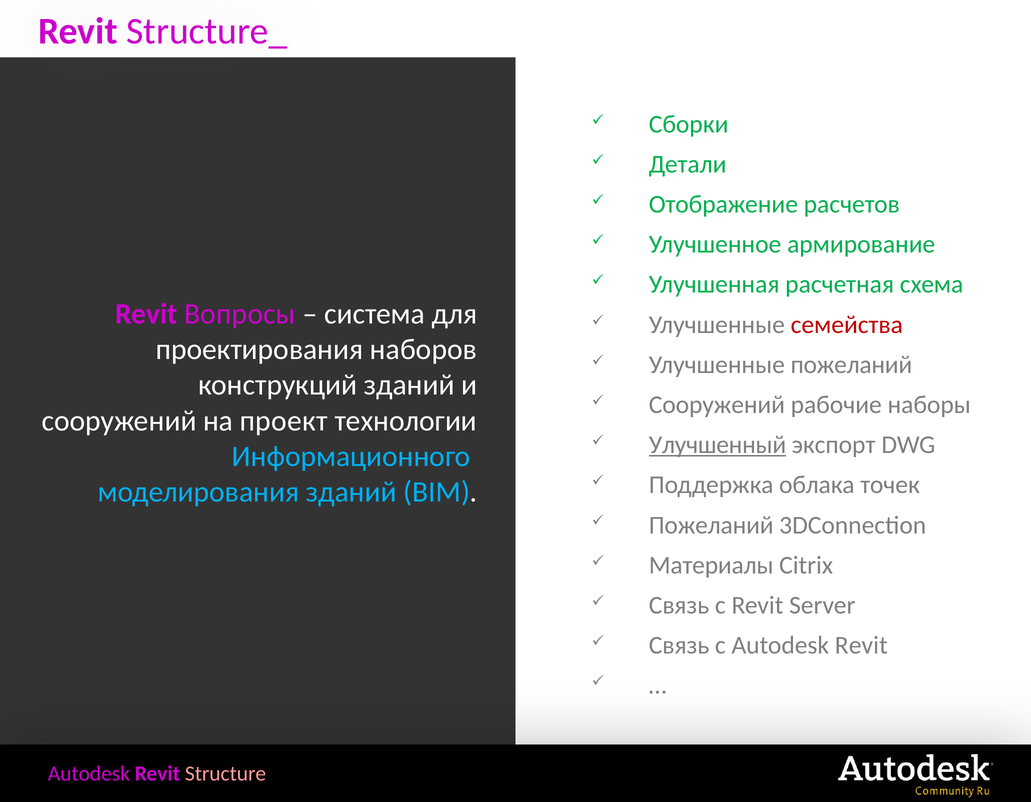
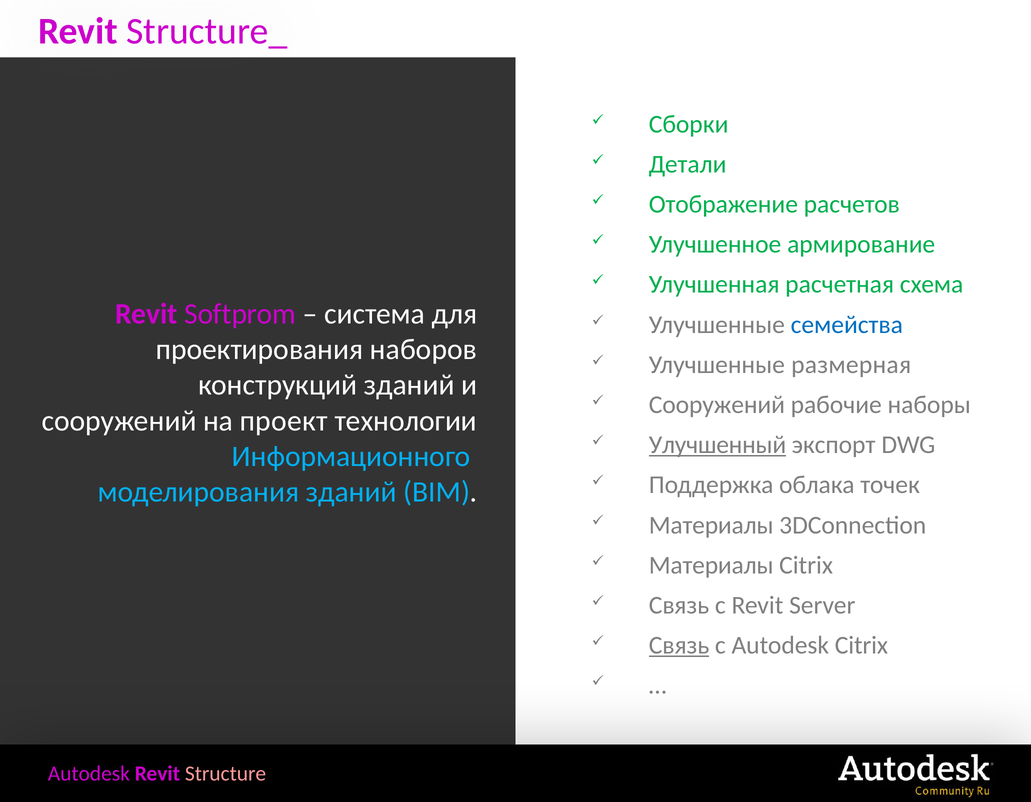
Вопросы: Вопросы -> Softprom (240, 314)
семейства colour: red -> blue (847, 325)
Улучшенные пожеланий: пожеланий -> размерная (851, 365)
Пожеланий: Пожеланий -> Материалы (711, 525)
Связь underline: none -> present (679, 645)
с Autodesk Revit: Revit -> Citrix (861, 645)
